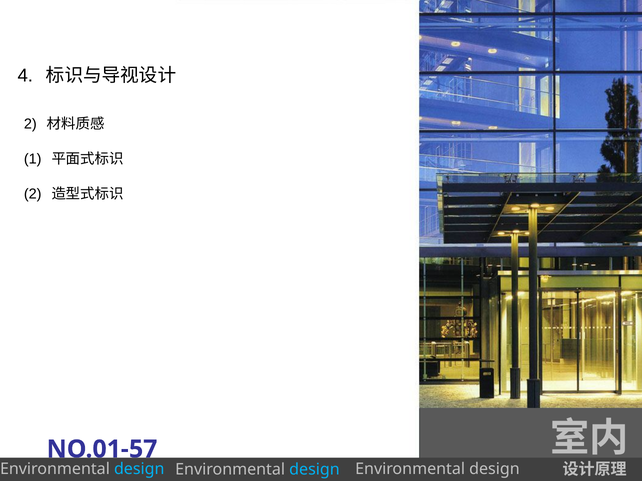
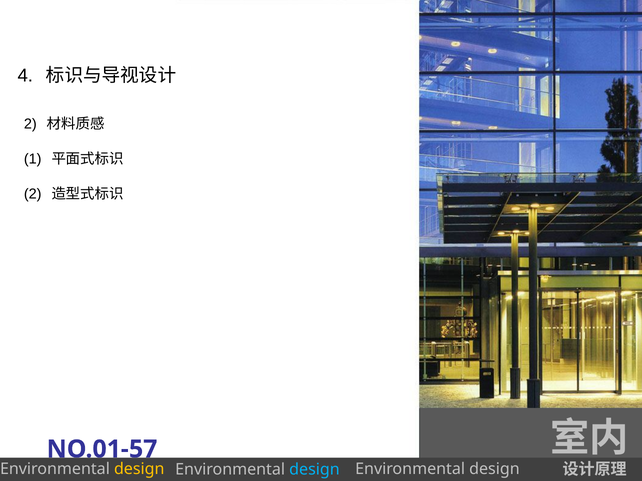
design colour: light blue -> yellow (139, 469)
